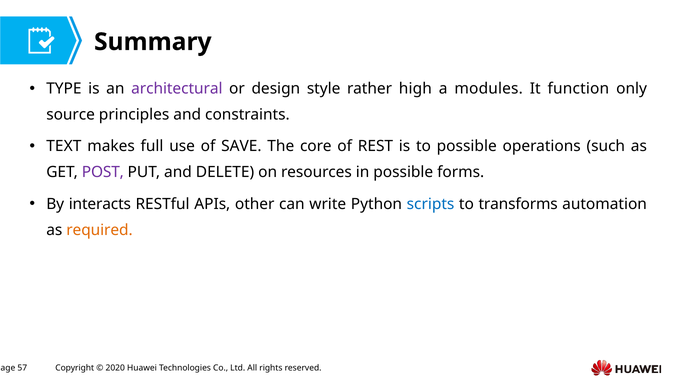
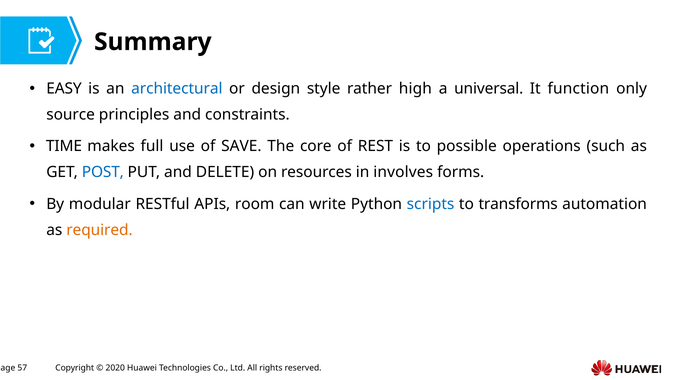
TYPE: TYPE -> EASY (64, 89)
architectural colour: purple -> blue (177, 89)
modules: modules -> universal (489, 89)
TEXT: TEXT -> TIME (64, 146)
POST colour: purple -> blue (103, 172)
in possible: possible -> involves (403, 172)
interacts: interacts -> modular (100, 204)
other: other -> room (255, 204)
